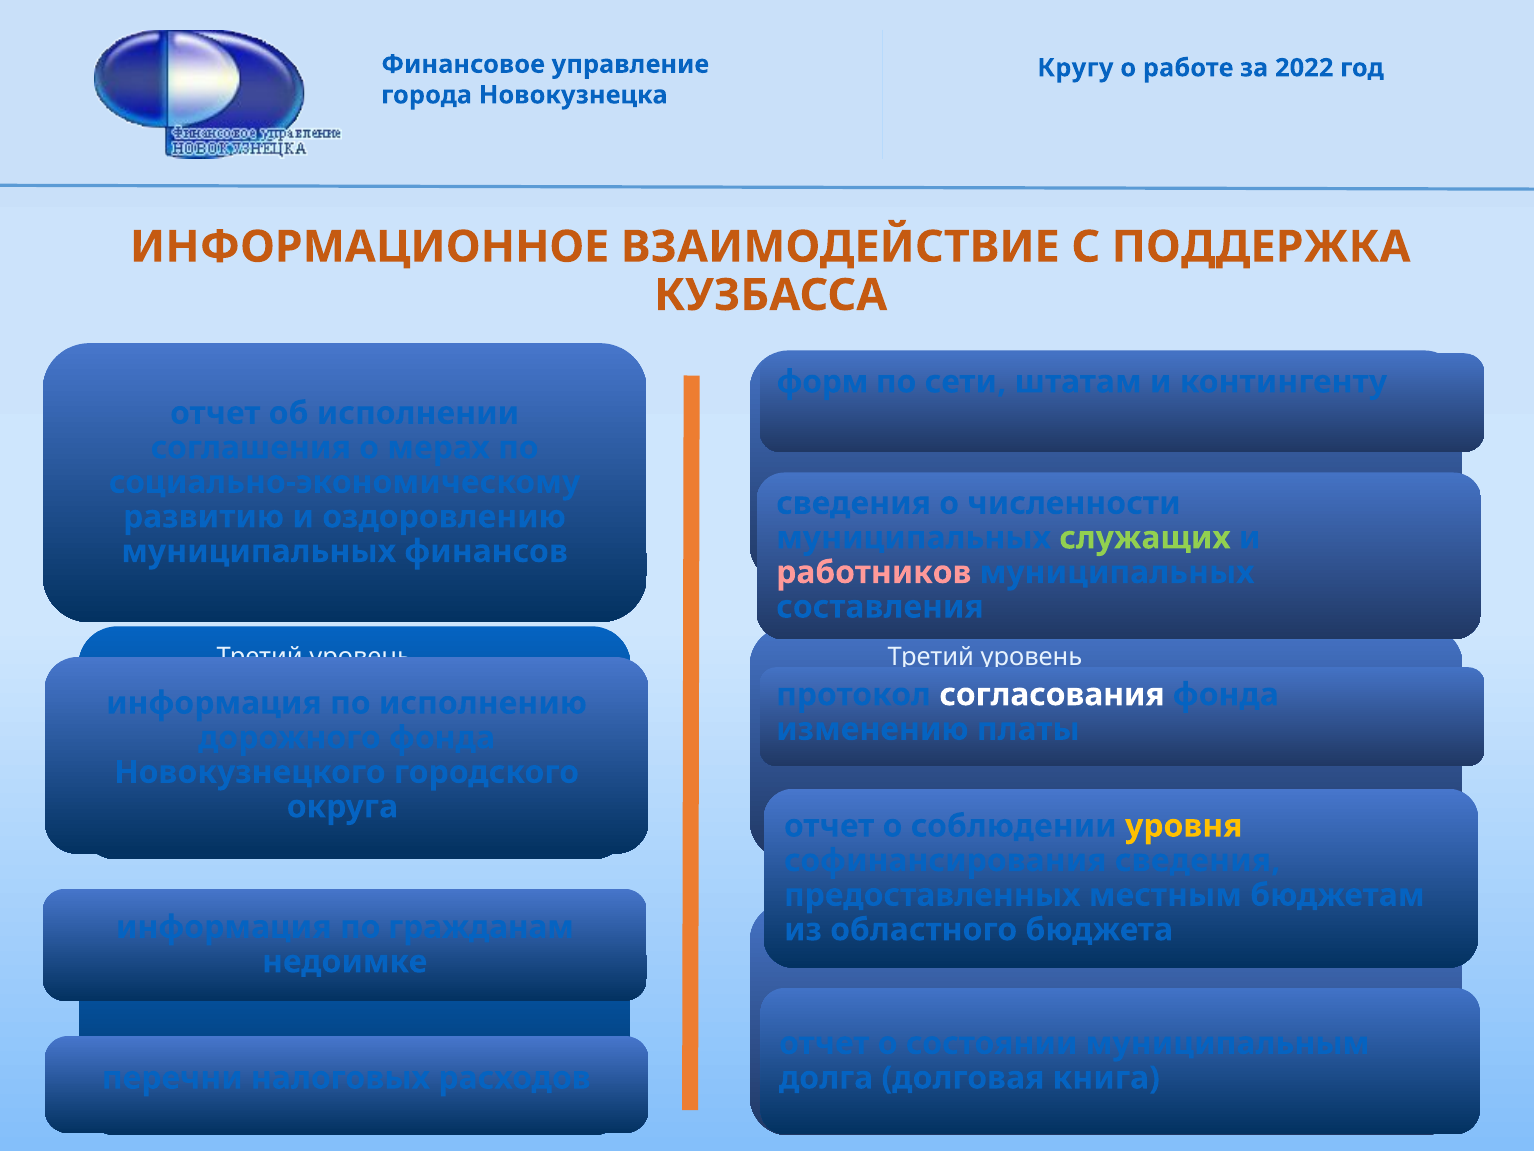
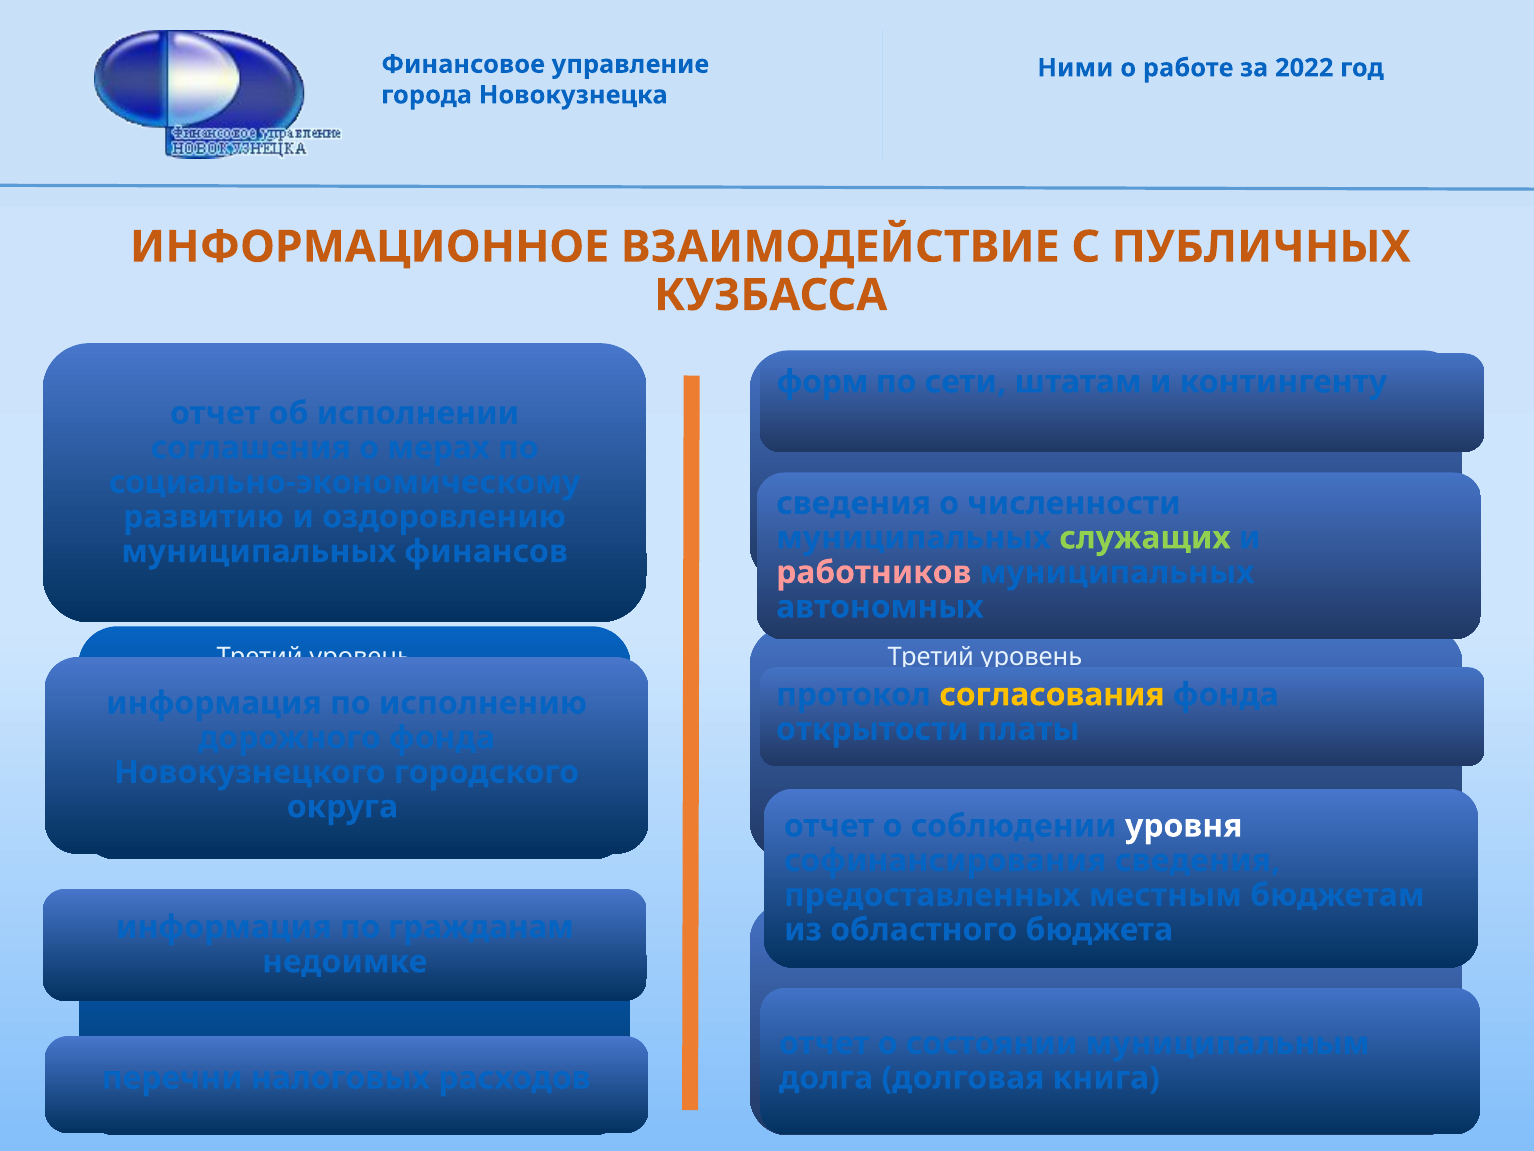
Кругу: Кругу -> Ними (1075, 68)
ПОДДЕРЖКА: ПОДДЕРЖКА -> ПУБЛИЧНЫХ (1261, 247)
составления: составления -> автономных (880, 607)
согласования colour: white -> yellow (1052, 694)
изменению: изменению -> открытости (872, 729)
уровня colour: yellow -> white (1184, 826)
